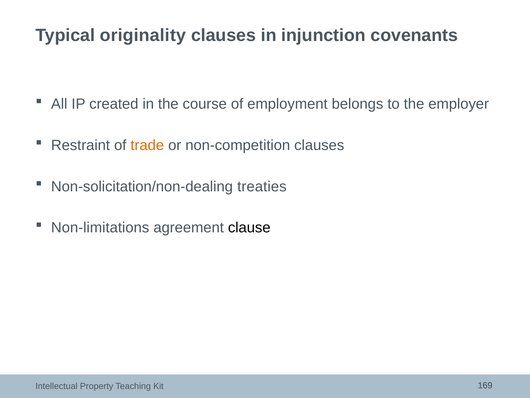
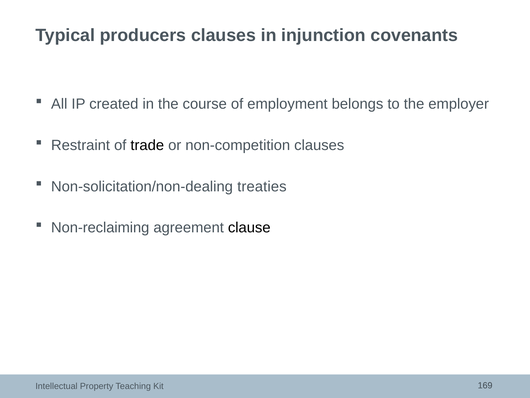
originality: originality -> producers (143, 35)
trade colour: orange -> black (147, 145)
Non-limitations: Non-limitations -> Non-reclaiming (100, 228)
